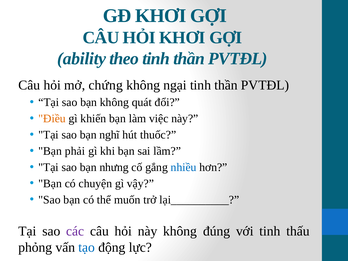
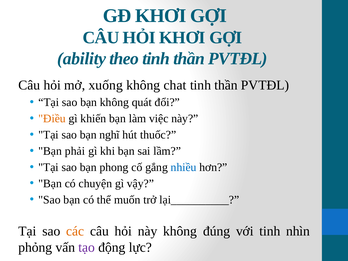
chứng: chứng -> xuống (106, 85)
ngại: ngại -> chat (175, 85)
nhưng: nhưng -> phong (114, 167)
các colour: purple -> orange (75, 231)
thấu: thấu -> nhìn (298, 231)
tạo colour: blue -> purple (87, 247)
